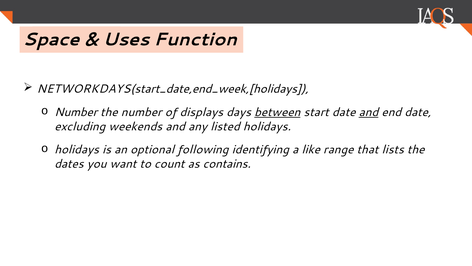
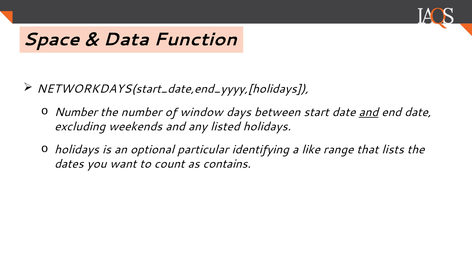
Uses: Uses -> Data (126, 39)
NETWORKDAYS(start_date,end_week,[holidays: NETWORKDAYS(start_date,end_week,[holidays -> NETWORKDAYS(start_date,end_yyyy,[holidays (173, 89)
displays: displays -> window (201, 112)
between underline: present -> none (277, 112)
following: following -> particular (203, 149)
